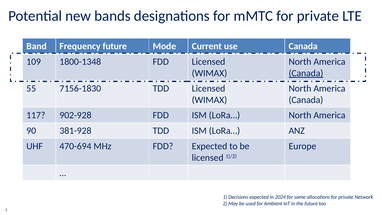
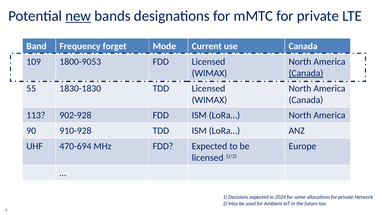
new underline: none -> present (78, 16)
Frequency future: future -> forget (115, 46)
1800-1348: 1800-1348 -> 1800-9053 (80, 62)
7156-1830: 7156-1830 -> 1830-1830 (80, 88)
117: 117 -> 113 (36, 115)
381-928: 381-928 -> 910-928 (75, 131)
